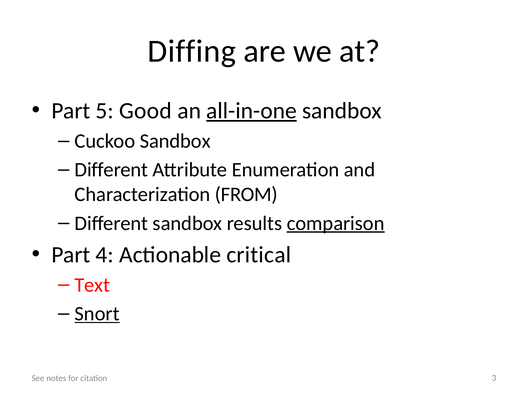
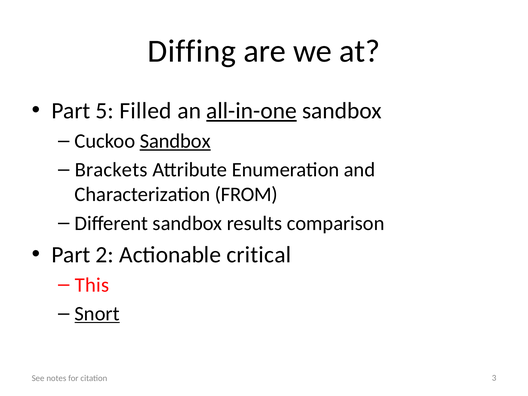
Good: Good -> Filled (146, 111)
Sandbox underline: none -> present (175, 141)
Different: Different -> Brackets (111, 170)
comparison underline: present -> none (336, 223)
4: 4 -> 2 (105, 255)
Text: Text -> This (92, 285)
